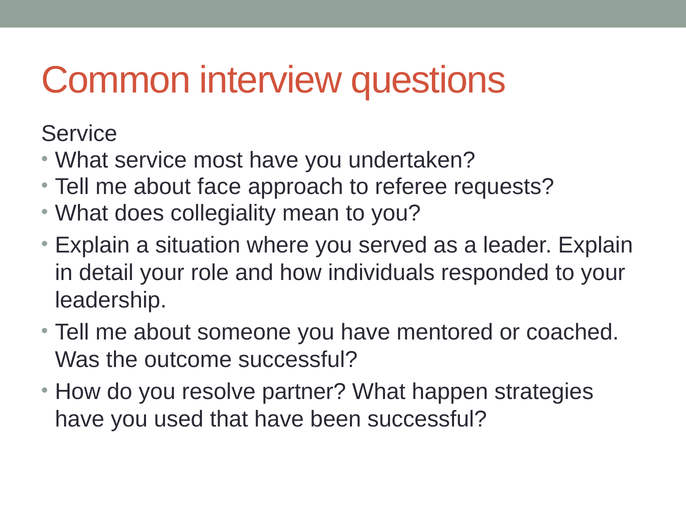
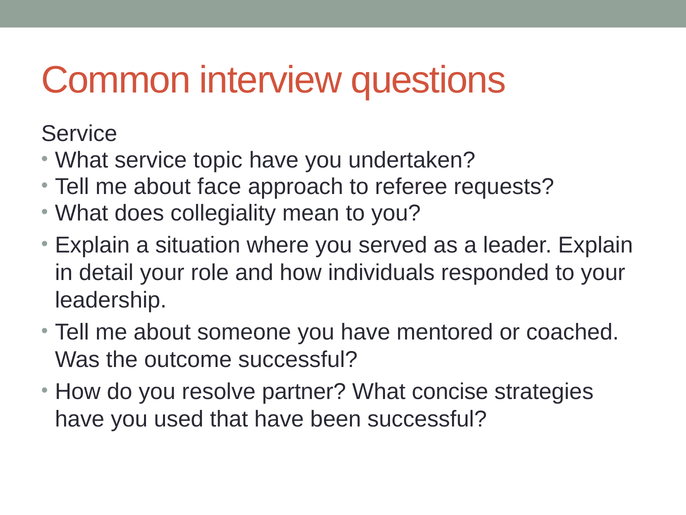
most: most -> topic (218, 160)
happen: happen -> concise (450, 391)
